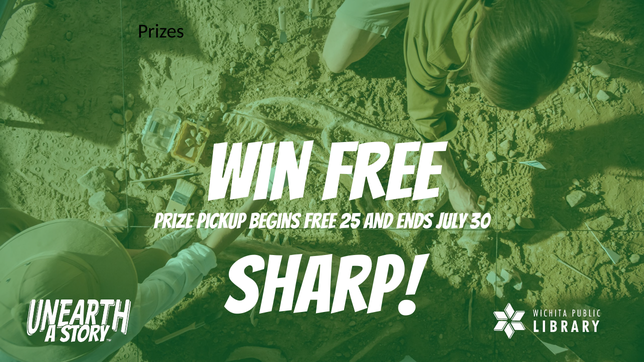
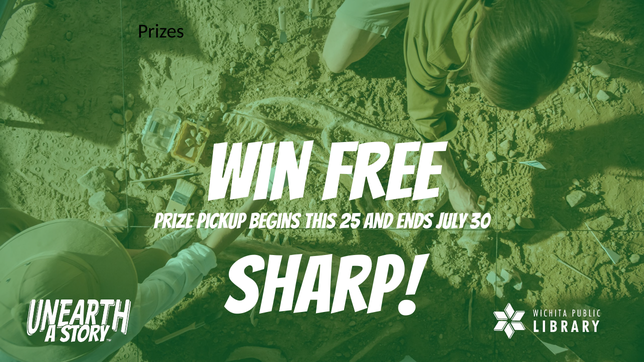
Free: Free -> This (319, 222)
